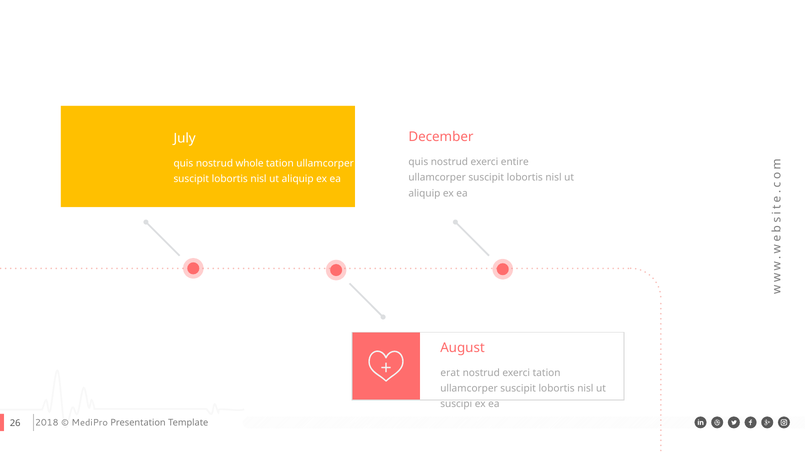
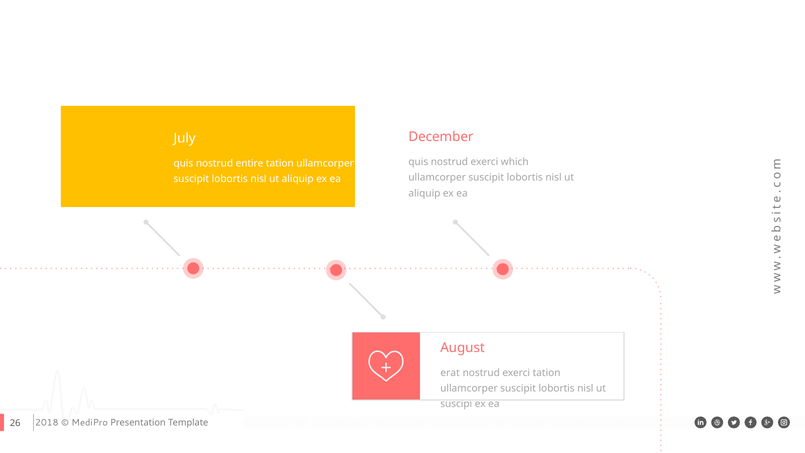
entire: entire -> which (515, 162)
whole: whole -> entire (250, 163)
